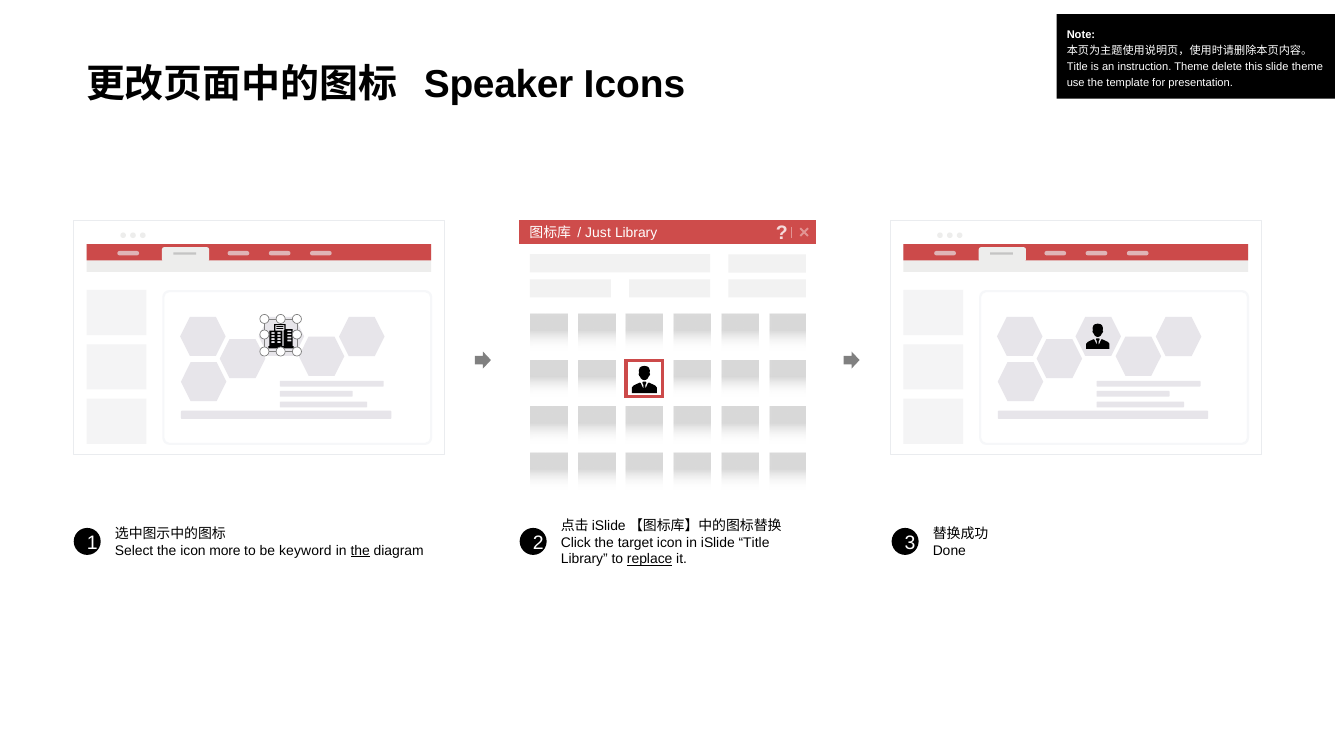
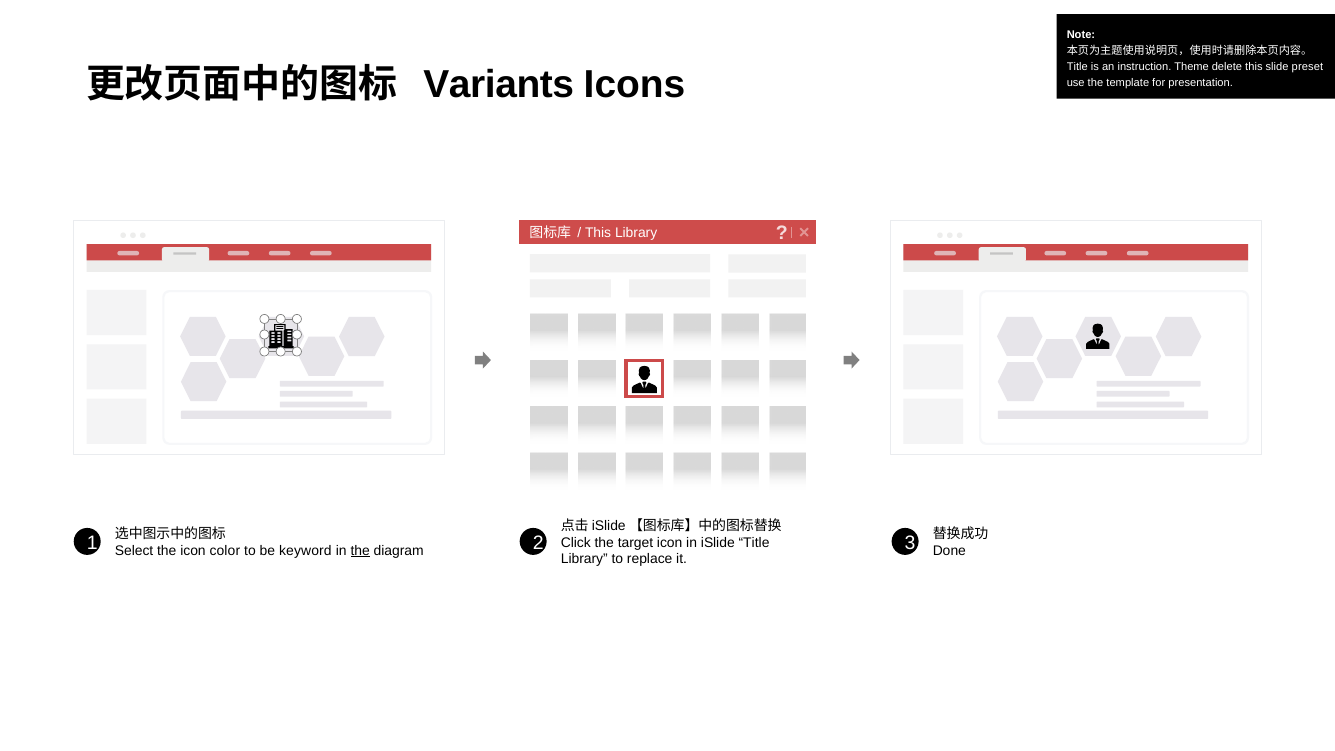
slide theme: theme -> preset (1307, 66)
Speaker: Speaker -> Variants (499, 85)
Just: Just -> This (598, 233)
more: more -> color (225, 551)
replace underline: present -> none (650, 559)
